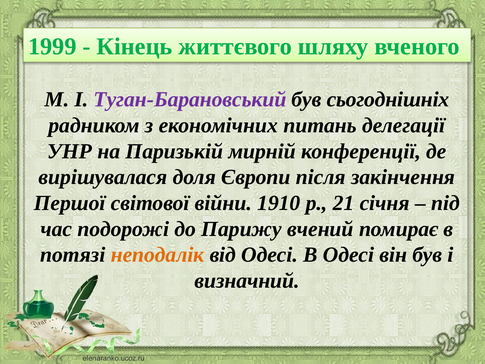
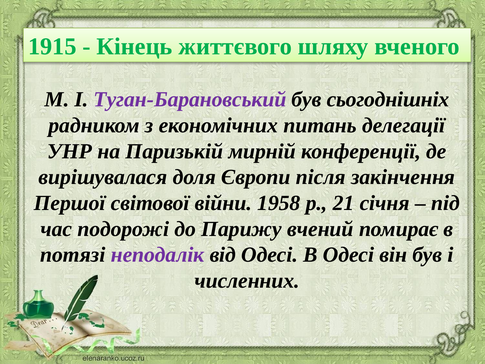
1999: 1999 -> 1915 (52, 47)
1910: 1910 -> 1958 (279, 203)
неподалік colour: orange -> purple (158, 255)
визначний: визначний -> численних (247, 280)
